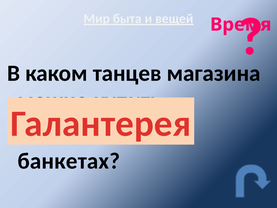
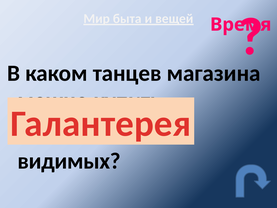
банкетах: банкетах -> видимых (69, 161)
